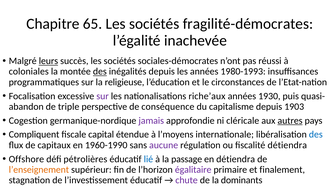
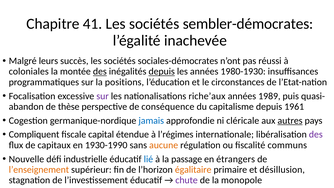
65: 65 -> 41 (93, 24)
fragilité-démocrates: fragilité-démocrates -> sembler-démocrates (248, 24)
leurs underline: present -> none (48, 61)
depuis underline: none -> present (162, 71)
1980-1993: 1980-1993 -> 1980-1930 (243, 71)
religieuse: religieuse -> positions (124, 82)
1930: 1930 -> 1989 (269, 96)
triple: triple -> thèse (69, 106)
1903: 1903 -> 1961 (294, 106)
jamais colour: purple -> blue (151, 120)
l’moyens: l’moyens -> l’régimes (176, 134)
des colour: blue -> purple (316, 134)
1960-1990: 1960-1990 -> 1930-1990 (106, 145)
aucune colour: purple -> orange (164, 145)
fiscalité détiendra: détiendra -> communs (287, 145)
Offshore: Offshore -> Nouvelle (26, 159)
pétrolières: pétrolières -> industrielle (85, 159)
en détiendra: détiendra -> étrangers (236, 159)
égalitaire colour: purple -> orange (193, 169)
finalement: finalement -> désillusion (282, 169)
dominants: dominants -> monopole (242, 180)
